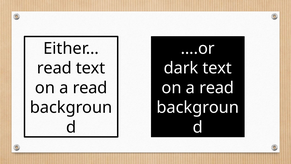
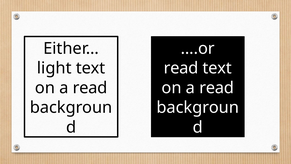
read: read -> light (54, 68)
dark: dark -> read (181, 68)
